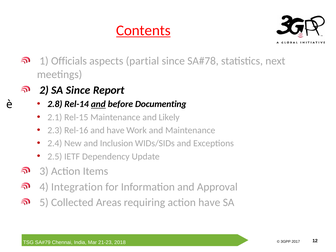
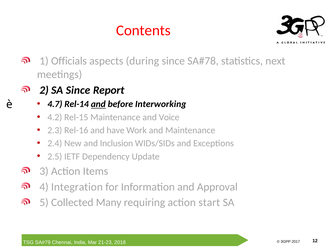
Contents underline: present -> none (143, 30)
partial: partial -> during (142, 61)
2.8: 2.8 -> 4.7 (55, 104)
Documenting: Documenting -> Interworking (161, 104)
2.1: 2.1 -> 4.2 (55, 117)
Likely: Likely -> Voice (169, 117)
Areas: Areas -> Many (109, 202)
action have: have -> start (209, 202)
